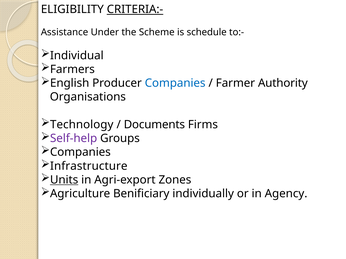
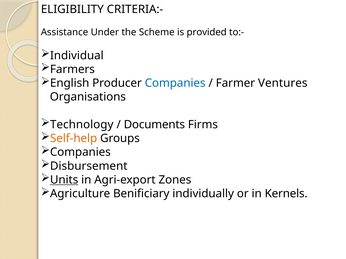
CRITERIA:- underline: present -> none (135, 9)
schedule: schedule -> provided (207, 32)
Authority: Authority -> Ventures (283, 83)
Self-help colour: purple -> orange (74, 139)
Infrastructure: Infrastructure -> Disbursement (89, 166)
Agency: Agency -> Kernels (286, 194)
